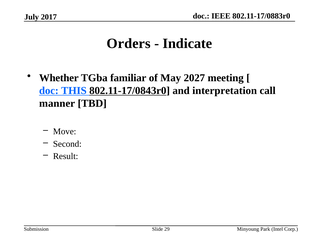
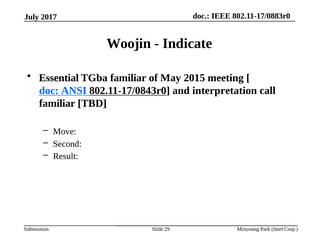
Orders: Orders -> Woojin (129, 44)
Whether: Whether -> Essential (59, 78)
2027: 2027 -> 2015 (194, 78)
THIS: THIS -> ANSI (74, 91)
manner: manner -> familiar (57, 103)
